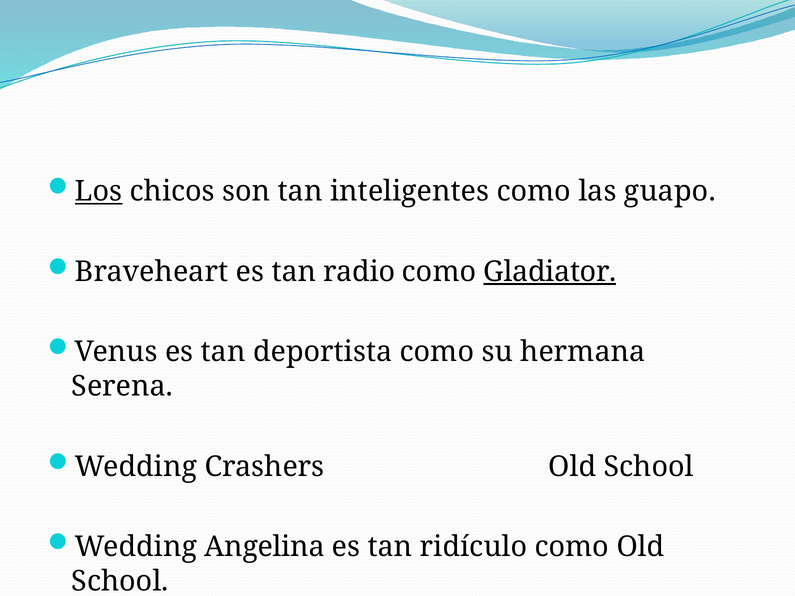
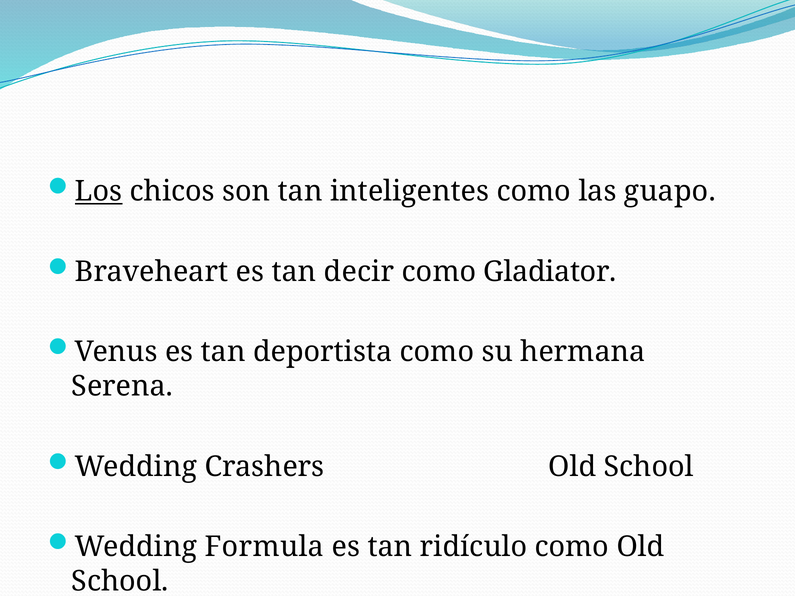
radio: radio -> decir (359, 272)
Gladiator underline: present -> none (550, 272)
Angelina: Angelina -> Formula (264, 547)
